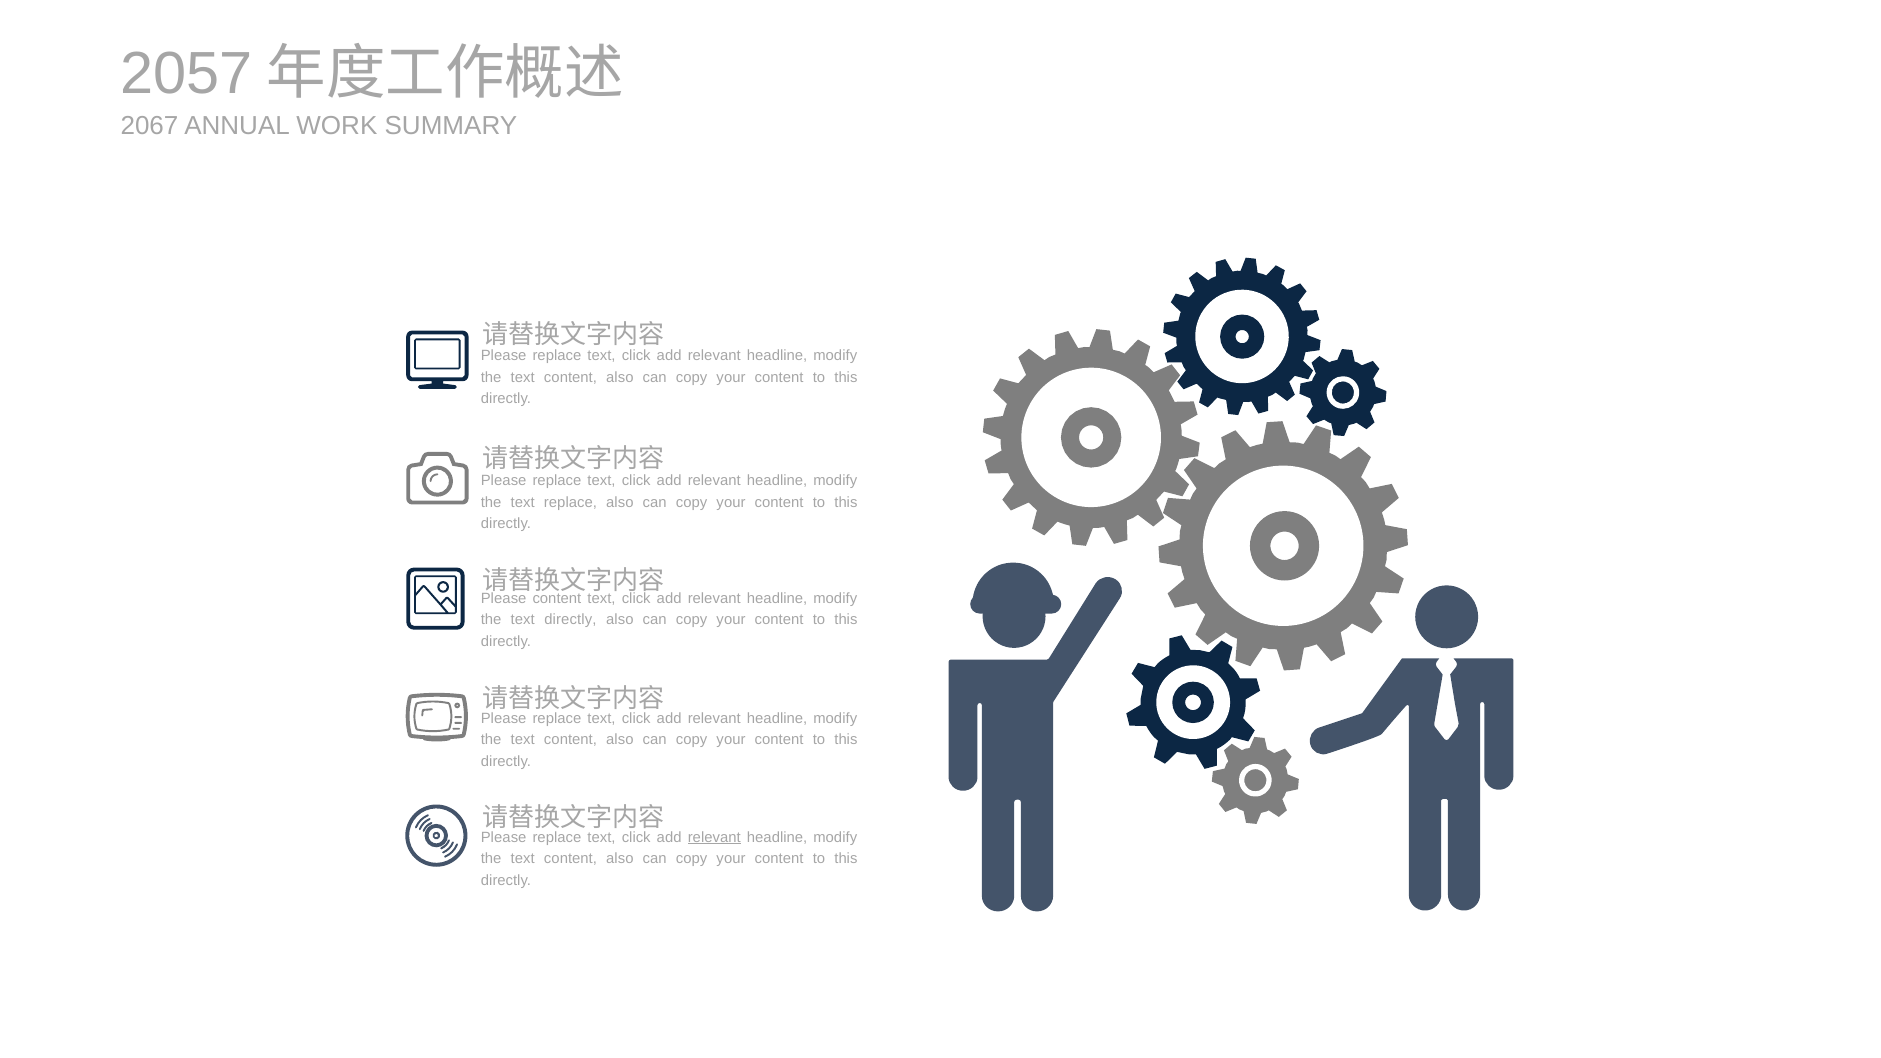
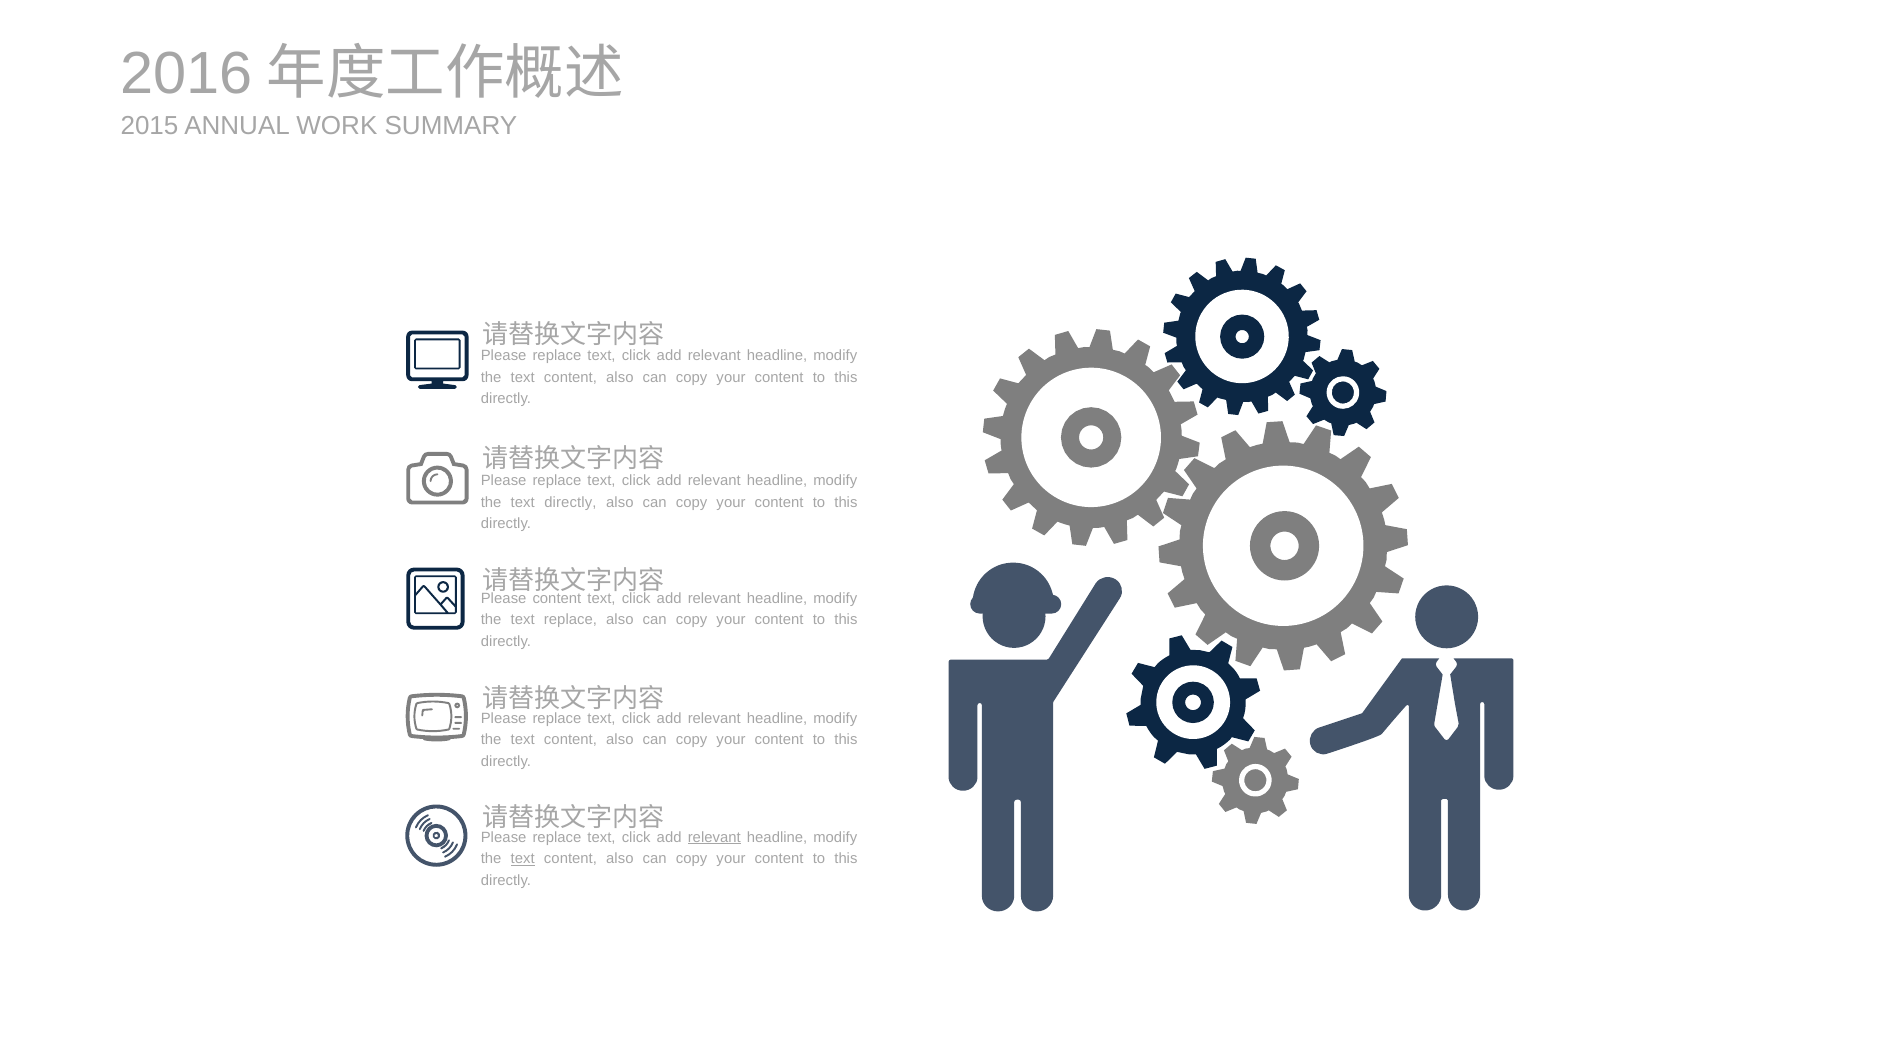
2057: 2057 -> 2016 (187, 74)
2067: 2067 -> 2015 (149, 126)
text replace: replace -> directly (570, 502)
text directly: directly -> replace (570, 620)
text underline: none -> present (523, 859)
